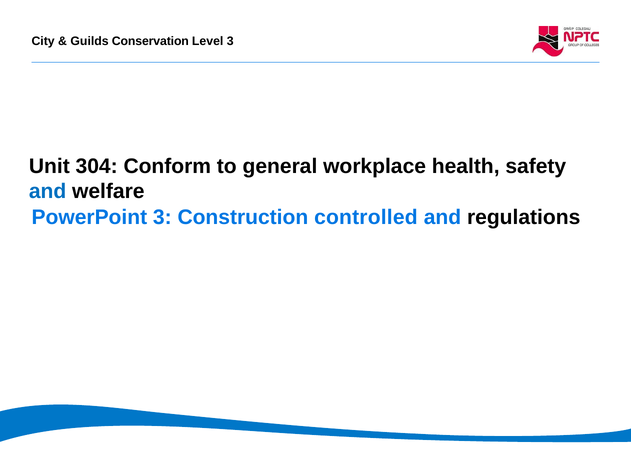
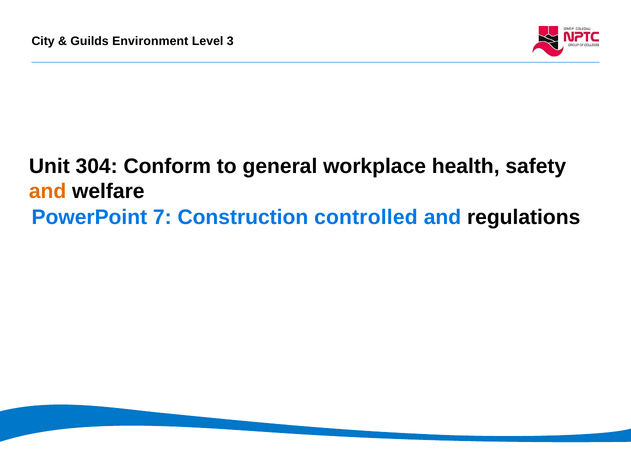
Conservation: Conservation -> Environment (150, 41)
and colour: blue -> orange (48, 192)
PowerPoint 3: 3 -> 7 (162, 217)
